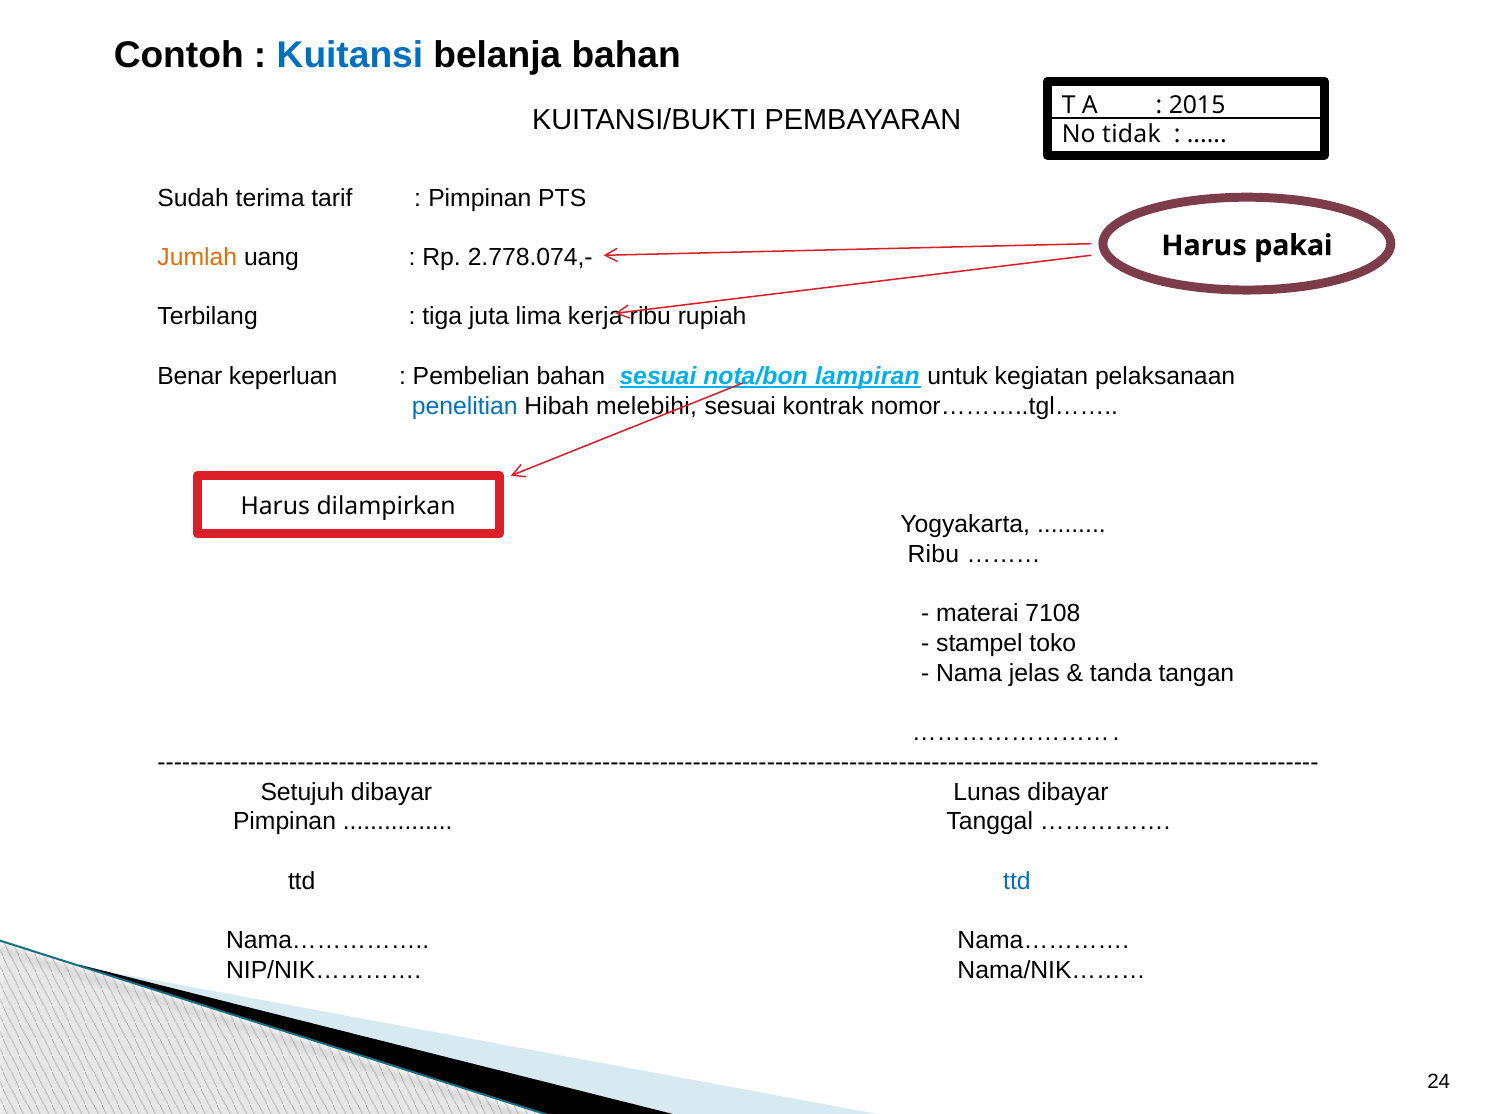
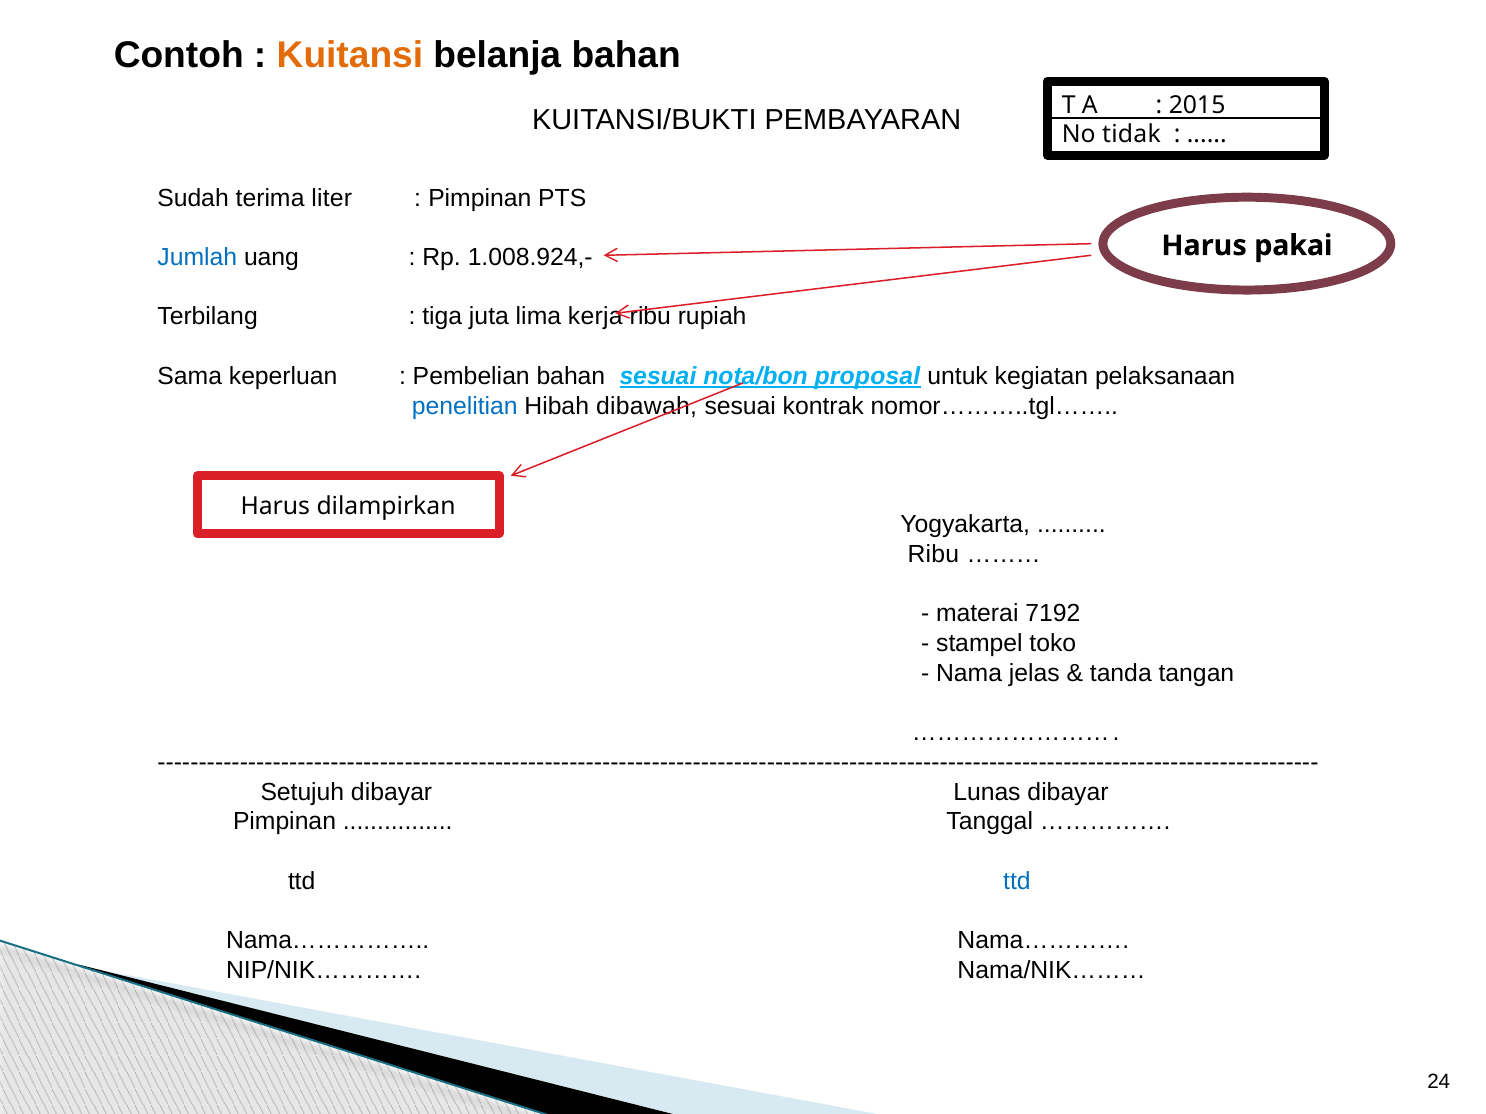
Kuitansi colour: blue -> orange (350, 55)
tarif: tarif -> liter (332, 198)
Jumlah colour: orange -> blue (197, 257)
2.778.074,-: 2.778.074,- -> 1.008.924,- (530, 257)
Benar: Benar -> Sama (190, 376)
lampiran: lampiran -> proposal (867, 376)
melebihi: melebihi -> dibawah (647, 406)
7108: 7108 -> 7192 (1053, 614)
